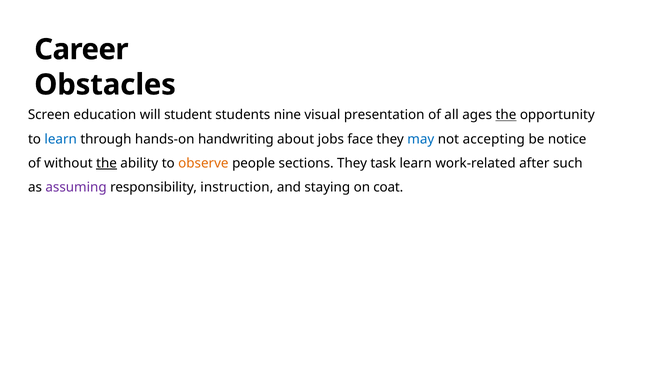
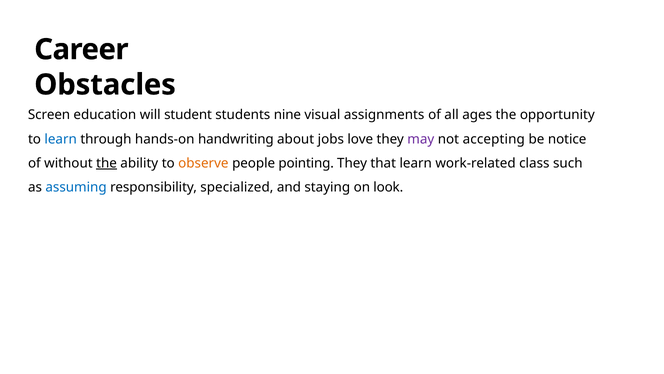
presentation: presentation -> assignments (384, 115)
the underline: present -> none (506, 115)
face: face -> love (360, 139)
may colour: blue -> purple (421, 139)
sections: sections -> pointing (306, 163)
task: task -> that (383, 163)
after: after -> class (534, 163)
assuming colour: purple -> blue (76, 187)
instruction: instruction -> specialized (237, 187)
coat: coat -> look (388, 187)
